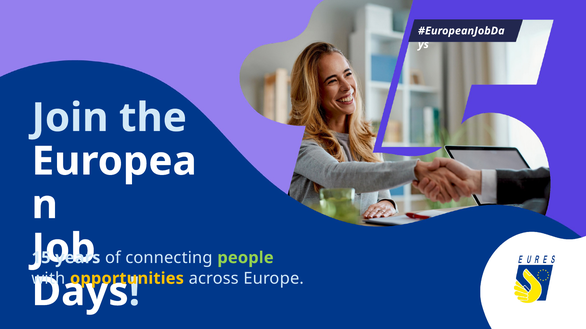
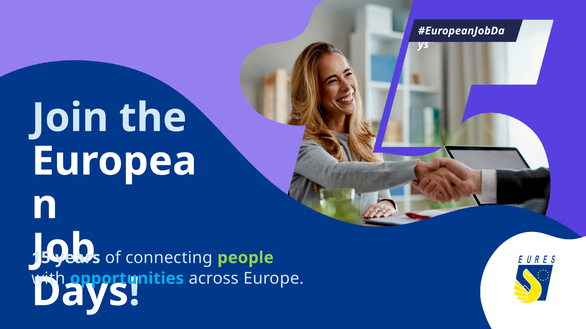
opportunities colour: yellow -> light blue (127, 279)
